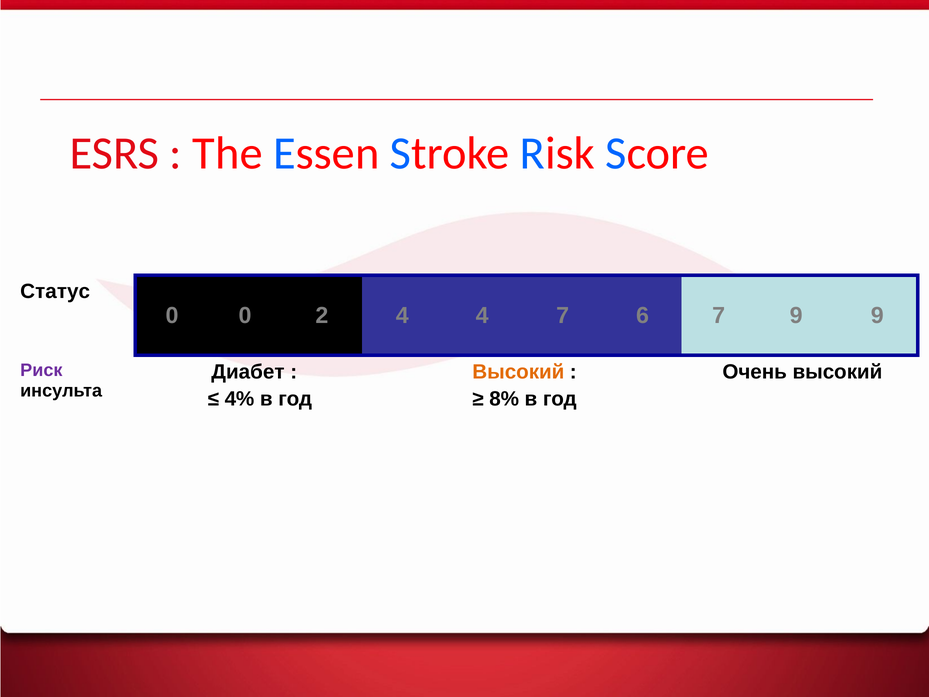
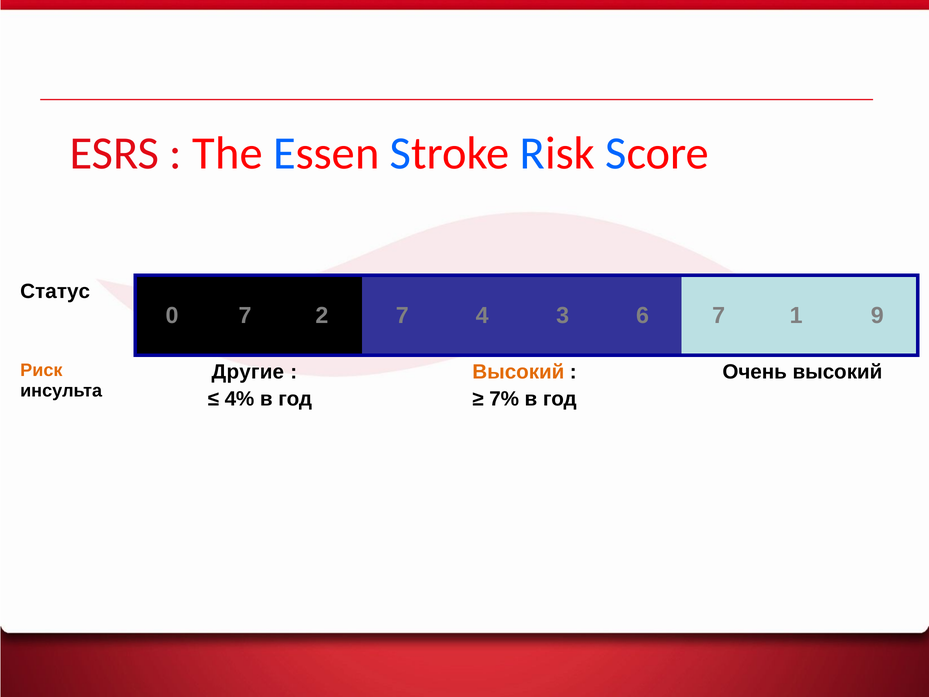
0 0: 0 -> 7 (245, 316)
2 4: 4 -> 7 (402, 316)
4 7: 7 -> 3 (563, 316)
7 9: 9 -> 1 (796, 316)
Риск colour: purple -> orange (41, 370)
Диабет: Диабет -> Другие (248, 372)
8%: 8% -> 7% (504, 399)
